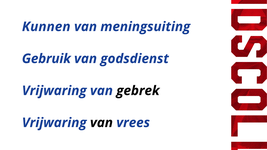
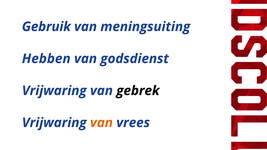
Kunnen: Kunnen -> Gebruik (46, 27)
Gebruik: Gebruik -> Hebben (46, 59)
van colour: black -> orange (101, 123)
